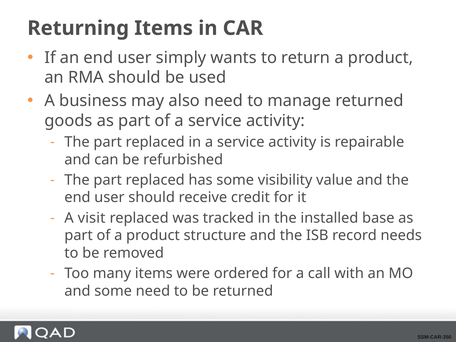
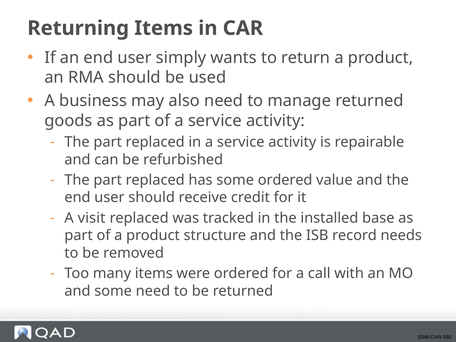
some visibility: visibility -> ordered (285, 180)
